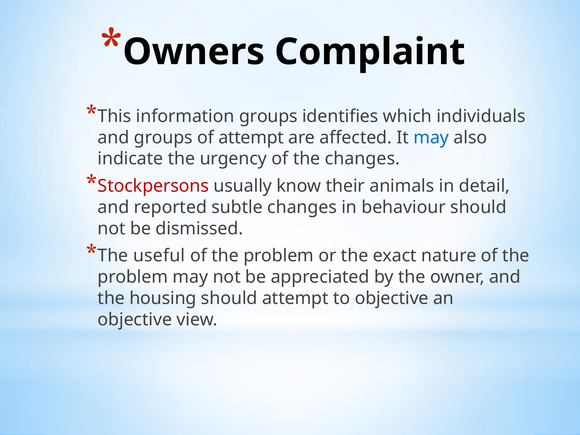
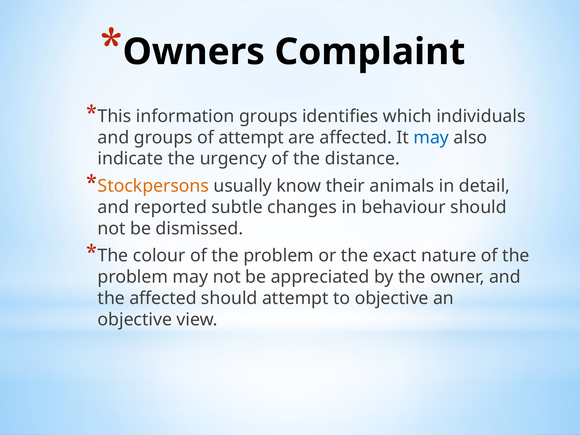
the changes: changes -> distance (362, 159)
Stockpersons colour: red -> orange (153, 186)
useful: useful -> colour (159, 256)
the housing: housing -> affected (163, 298)
